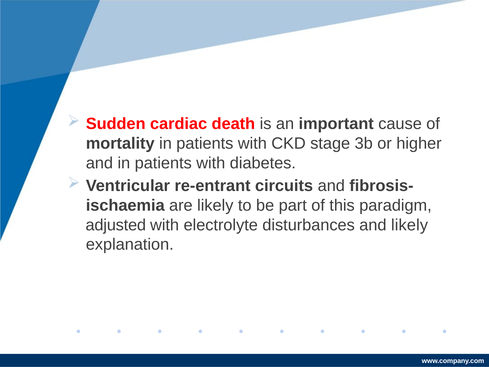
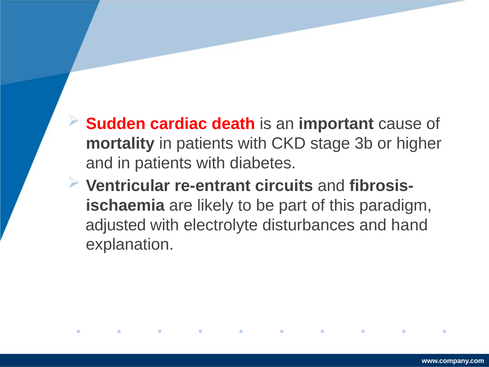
and likely: likely -> hand (410, 225)
